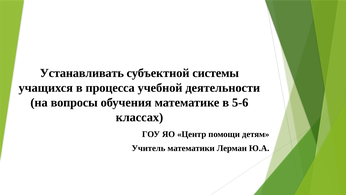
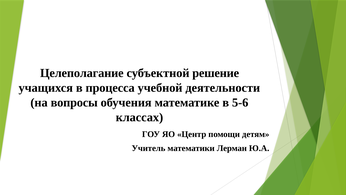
Устанавливать: Устанавливать -> Целеполагание (82, 73)
системы: системы -> решение (216, 73)
